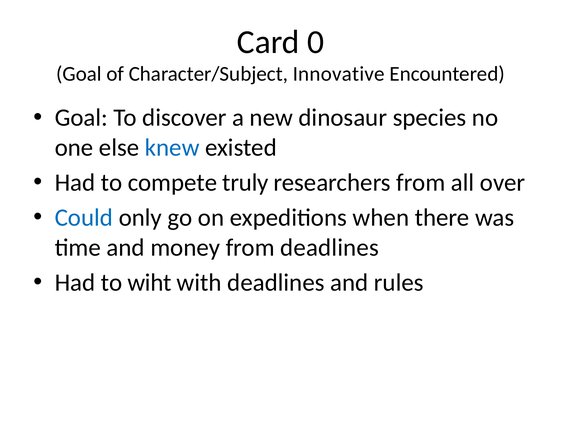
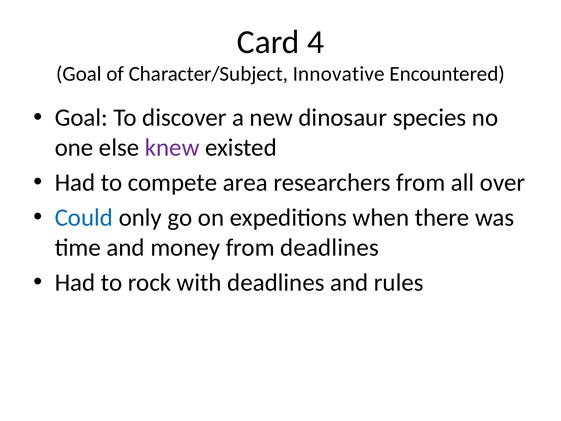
0: 0 -> 4 (316, 42)
knew colour: blue -> purple (172, 148)
truly: truly -> area (245, 183)
wiht: wiht -> rock (149, 282)
